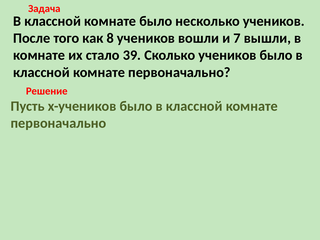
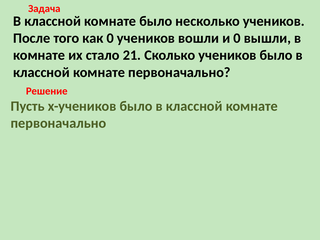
как 8: 8 -> 0 (110, 38)
и 7: 7 -> 0 (237, 38)
39: 39 -> 21 (132, 55)
